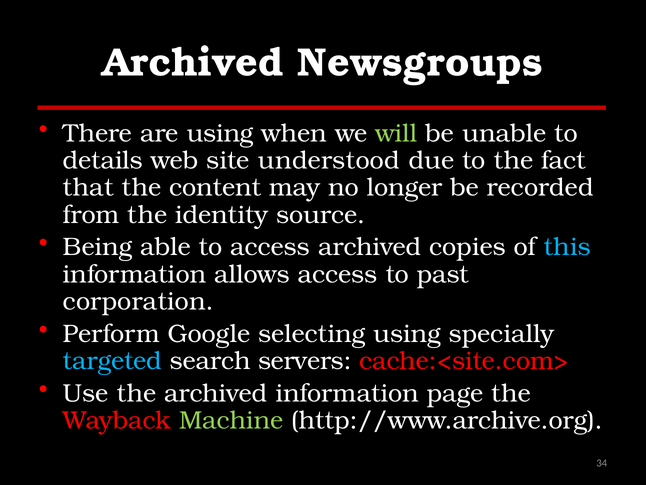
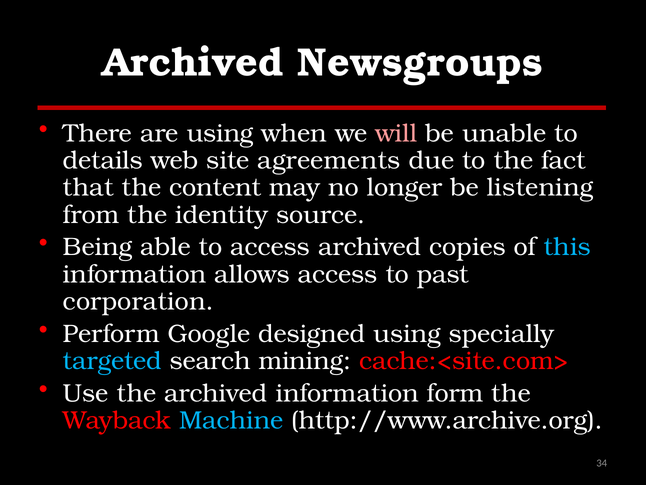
will colour: light green -> pink (396, 133)
understood: understood -> agreements (329, 160)
recorded: recorded -> listening (540, 187)
selecting: selecting -> designed (312, 333)
servers: servers -> mining (305, 361)
page: page -> form (455, 393)
Machine colour: light green -> light blue (231, 420)
